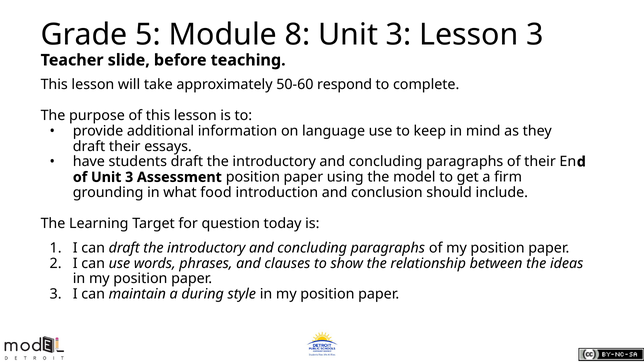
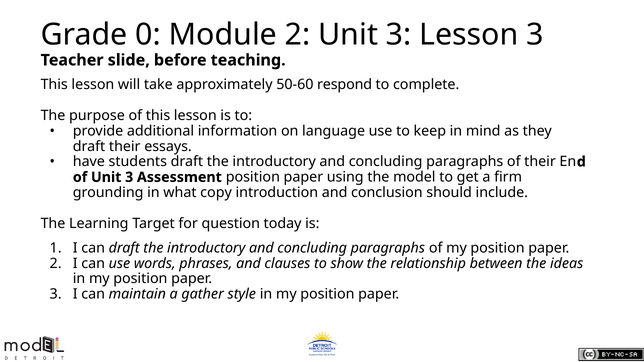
5: 5 -> 0 (148, 35)
Module 8: 8 -> 2 (298, 35)
food: food -> copy (216, 193)
during: during -> gather (203, 294)
